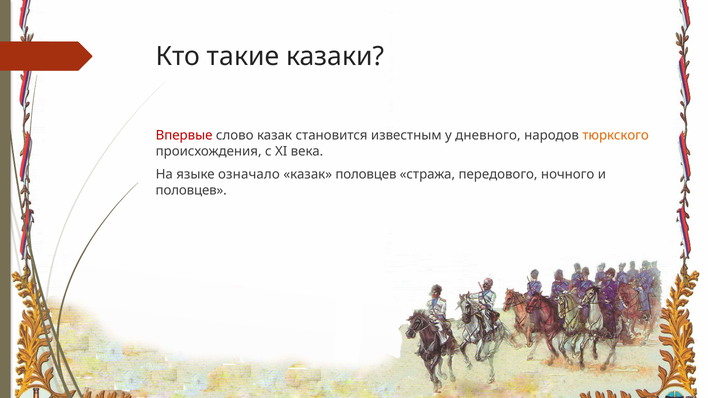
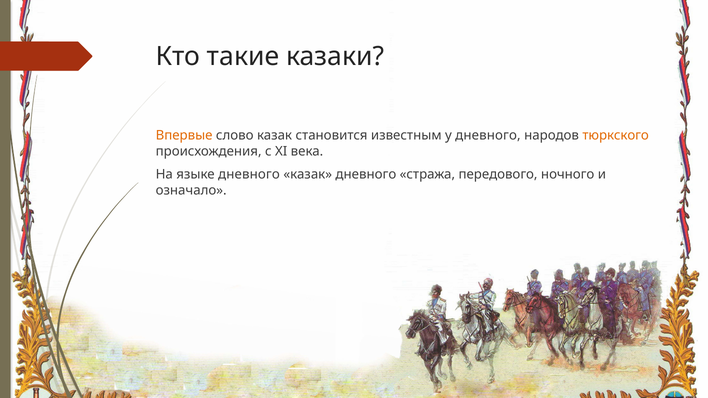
Впервые colour: red -> orange (184, 135)
языке означало: означало -> дневного (249, 175)
казак половцев: половцев -> дневного (366, 175)
половцев: половцев -> означало (191, 191)
